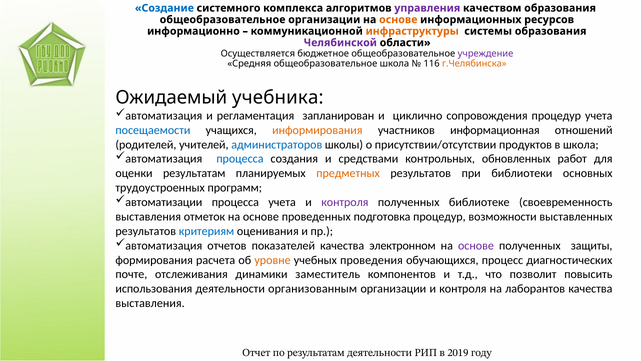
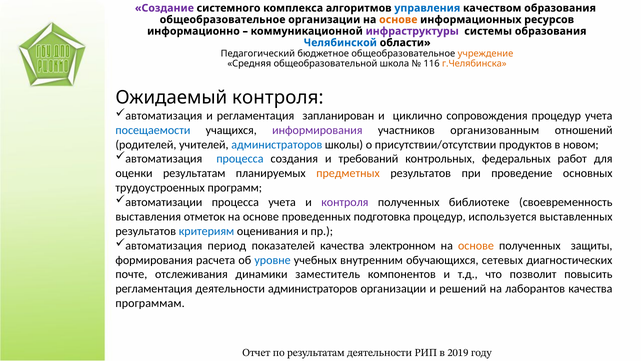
Создание colour: blue -> purple (164, 8)
управления colour: purple -> blue (427, 8)
инфраструктуры colour: orange -> purple (412, 31)
Челябинской colour: purple -> blue (340, 43)
Осуществляется: Осуществляется -> Педагогический (258, 53)
учреждение colour: purple -> orange (485, 53)
Средняя общеобразовательное: общеобразовательное -> общеобразовательной (325, 64)
Ожидаемый учебника: учебника -> контроля (278, 98)
информирования colour: orange -> purple (317, 130)
информационная: информационная -> организованным (495, 130)
в школа: школа -> новом (581, 144)
средствами: средствами -> требований (368, 159)
обновленных: обновленных -> федеральных (516, 159)
библиотеки: библиотеки -> проведение (522, 173)
возможности: возможности -> используется (503, 216)
отчетов: отчетов -> период (227, 245)
основе colour: purple -> orange (476, 245)
уровне colour: orange -> blue (273, 260)
проведения: проведения -> внутренним (372, 260)
процесс: процесс -> сетевых (502, 260)
использования: использования -> регламентация (154, 289)
деятельности организованным: организованным -> администраторов (313, 289)
организации и контроля: контроля -> решений (463, 289)
выставления: выставления -> программам (150, 303)
